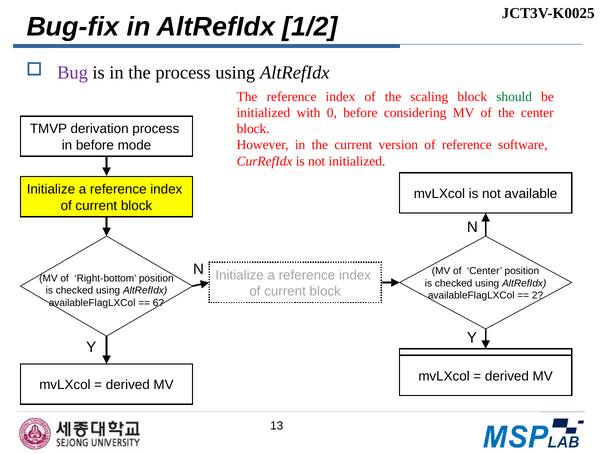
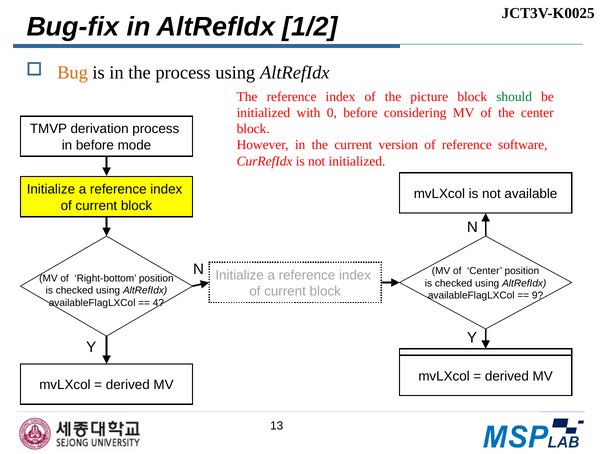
Bug colour: purple -> orange (73, 73)
scaling: scaling -> picture (429, 97)
2: 2 -> 9 (538, 295)
6: 6 -> 4 (158, 303)
